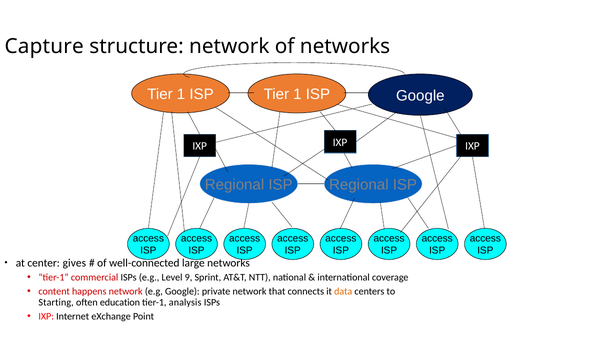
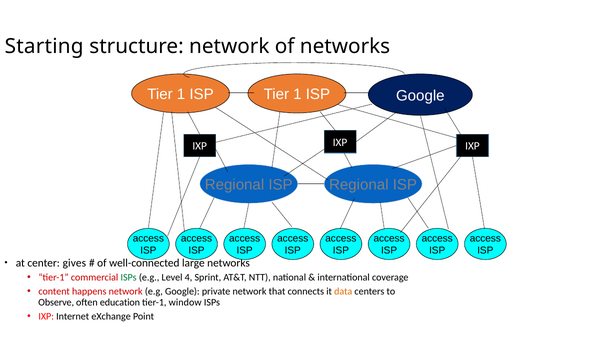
Capture: Capture -> Starting (44, 46)
ISPs colour: black -> green (129, 278)
9: 9 -> 4 (188, 278)
Starting: Starting -> Observe (56, 302)
analysis: analysis -> window (185, 302)
